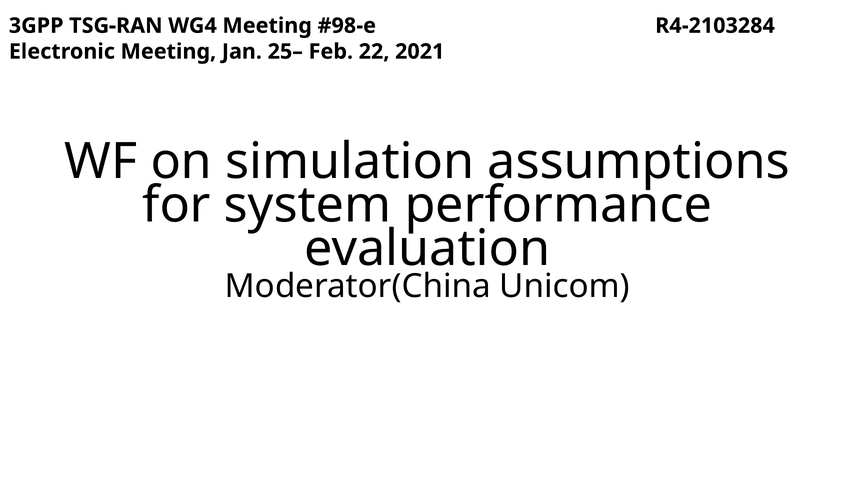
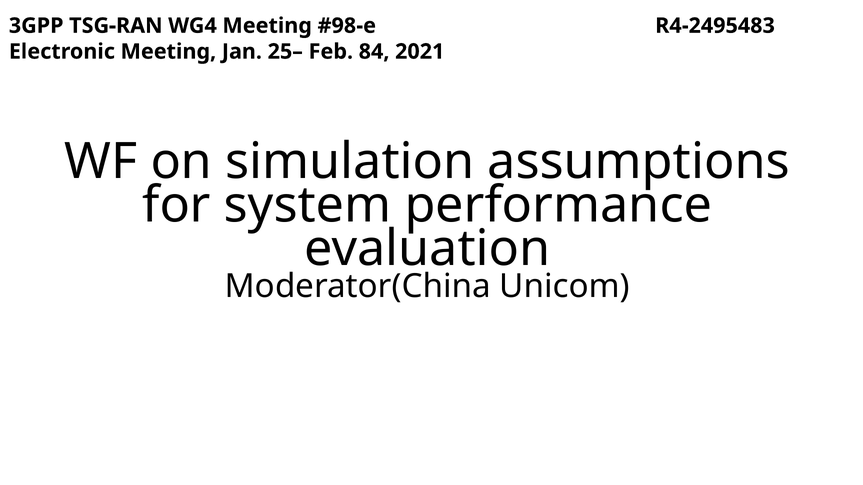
R4-2103284: R4-2103284 -> R4-2495483 (715, 26)
22: 22 -> 84 (374, 52)
